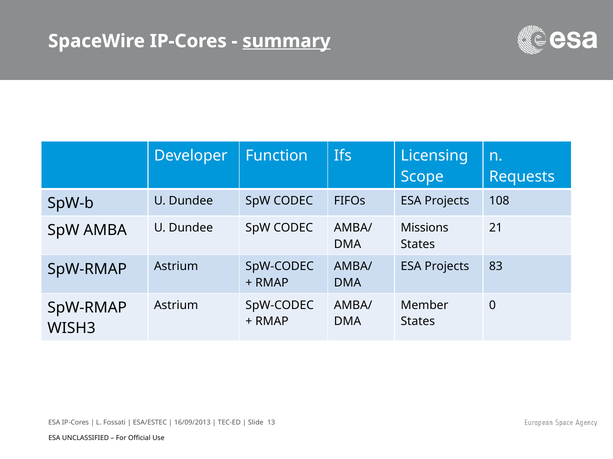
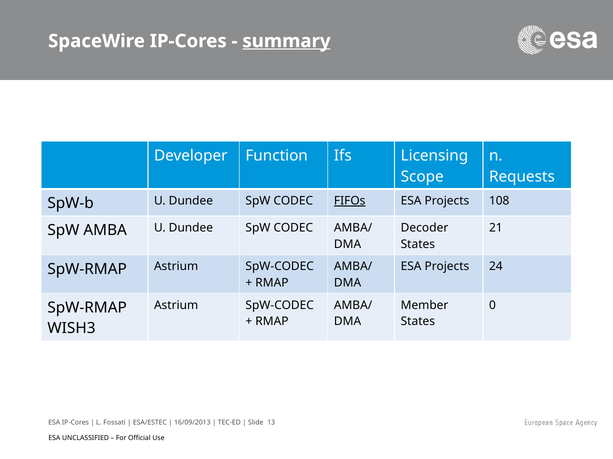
FIFOs underline: none -> present (350, 201)
Missions: Missions -> Decoder (425, 228)
83: 83 -> 24 (496, 267)
